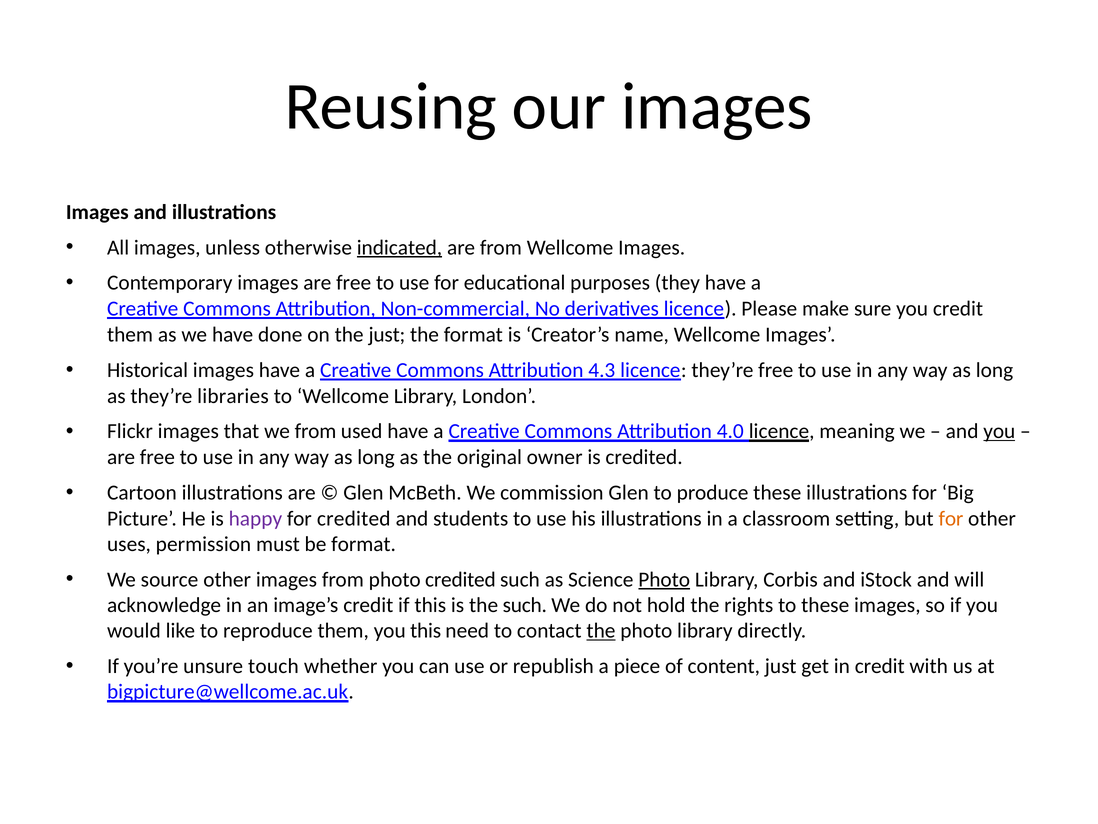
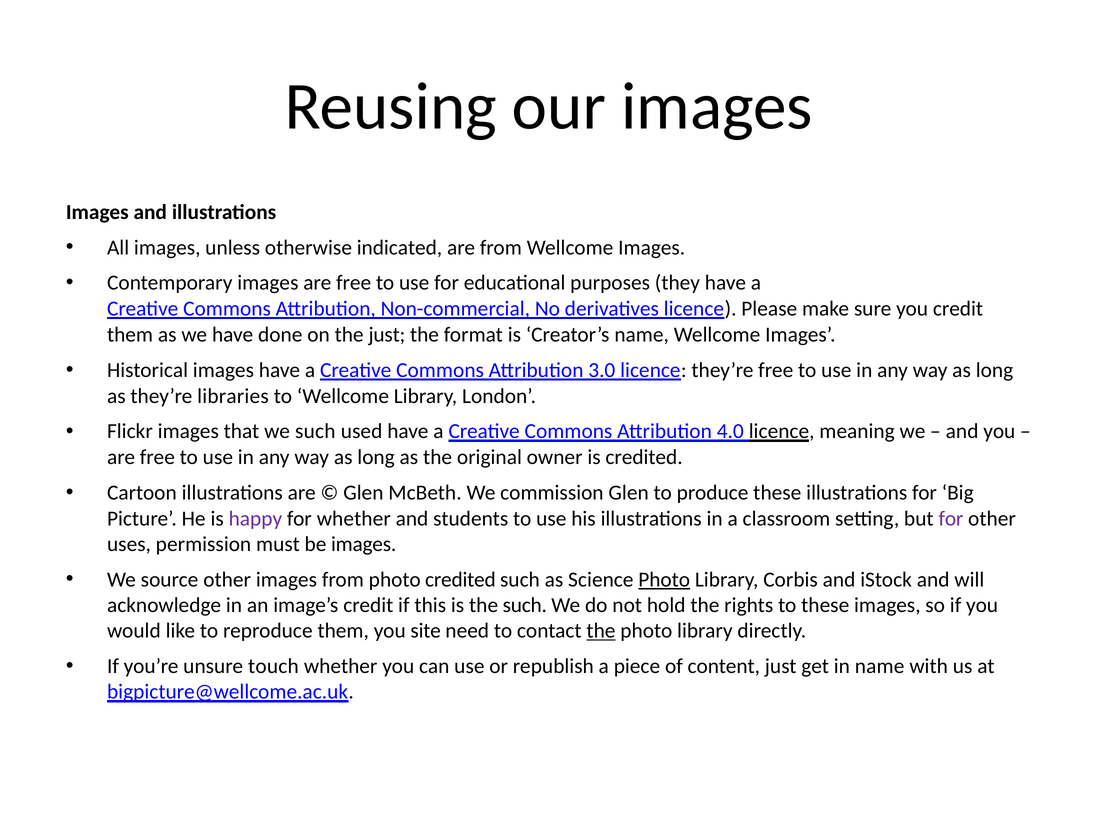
indicated underline: present -> none (399, 247)
4.3: 4.3 -> 3.0 (602, 370)
we from: from -> such (315, 431)
you underline: present -> none (999, 431)
for credited: credited -> whether (354, 518)
for colour: orange -> purple (951, 518)
be format: format -> images (364, 544)
you this: this -> site (426, 630)
in credit: credit -> name (880, 666)
